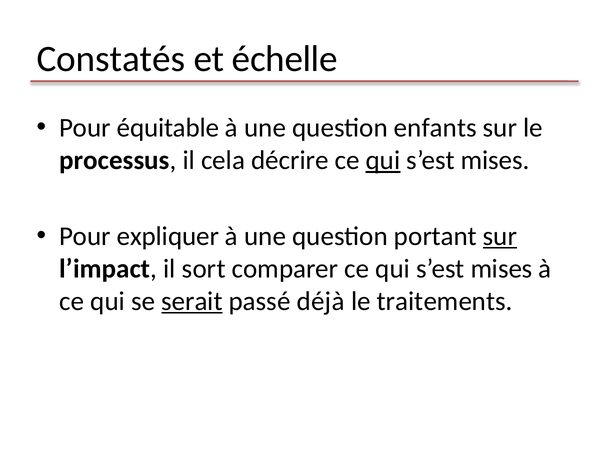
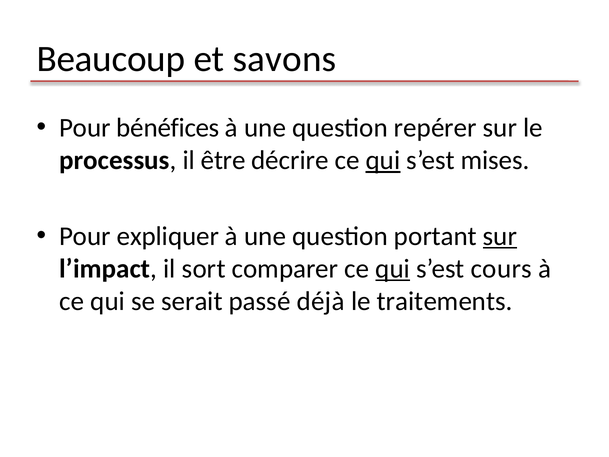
Constatés: Constatés -> Beaucoup (111, 59)
échelle: échelle -> savons (284, 59)
équitable: équitable -> bénéfices (168, 128)
enfants: enfants -> repérer (435, 128)
cela: cela -> être (223, 160)
qui underline: none -> present (393, 269)
mises: mises -> cours (501, 269)
serait underline: present -> none (192, 301)
